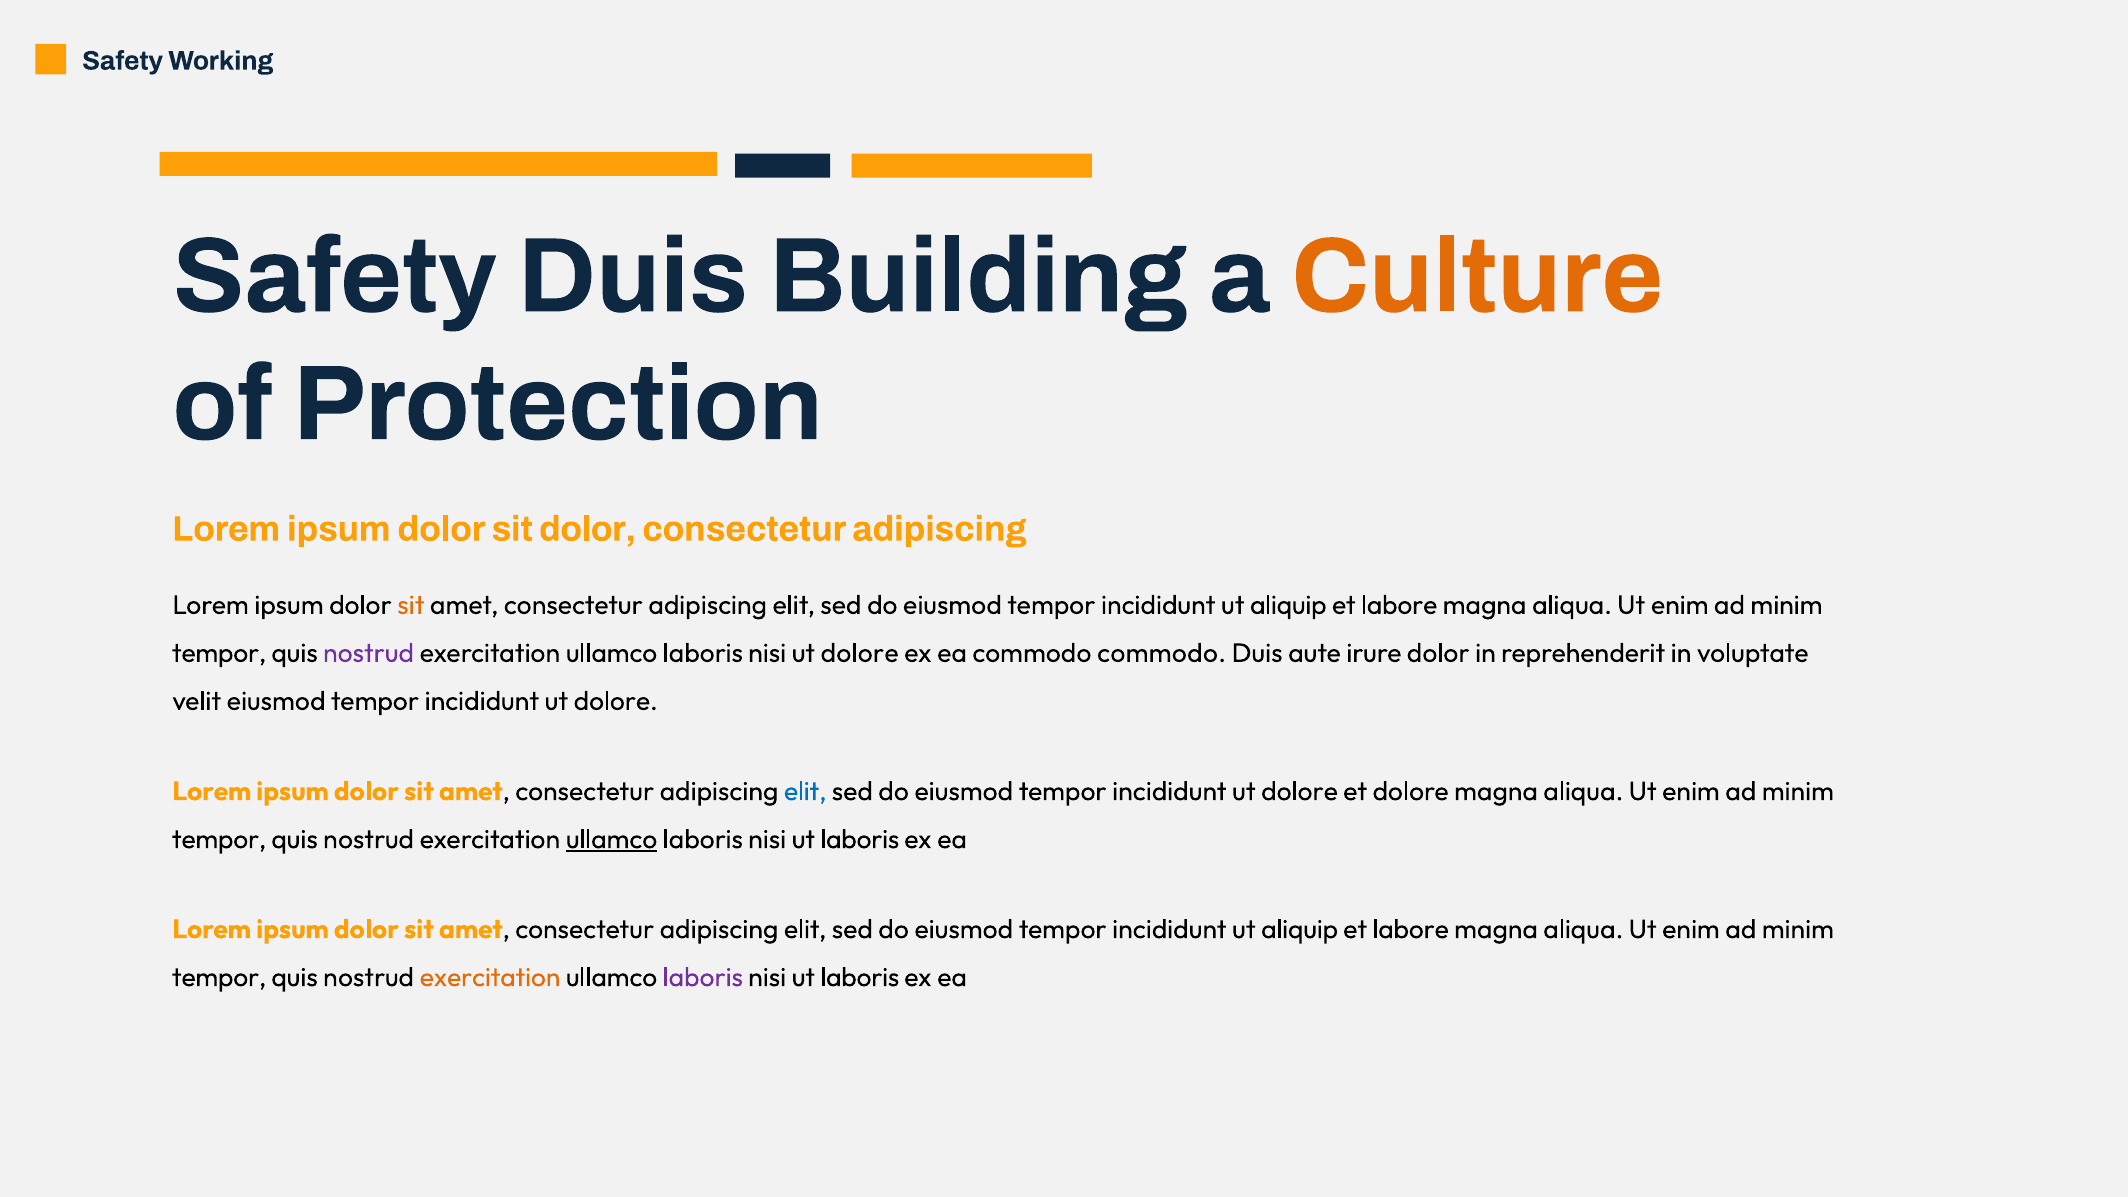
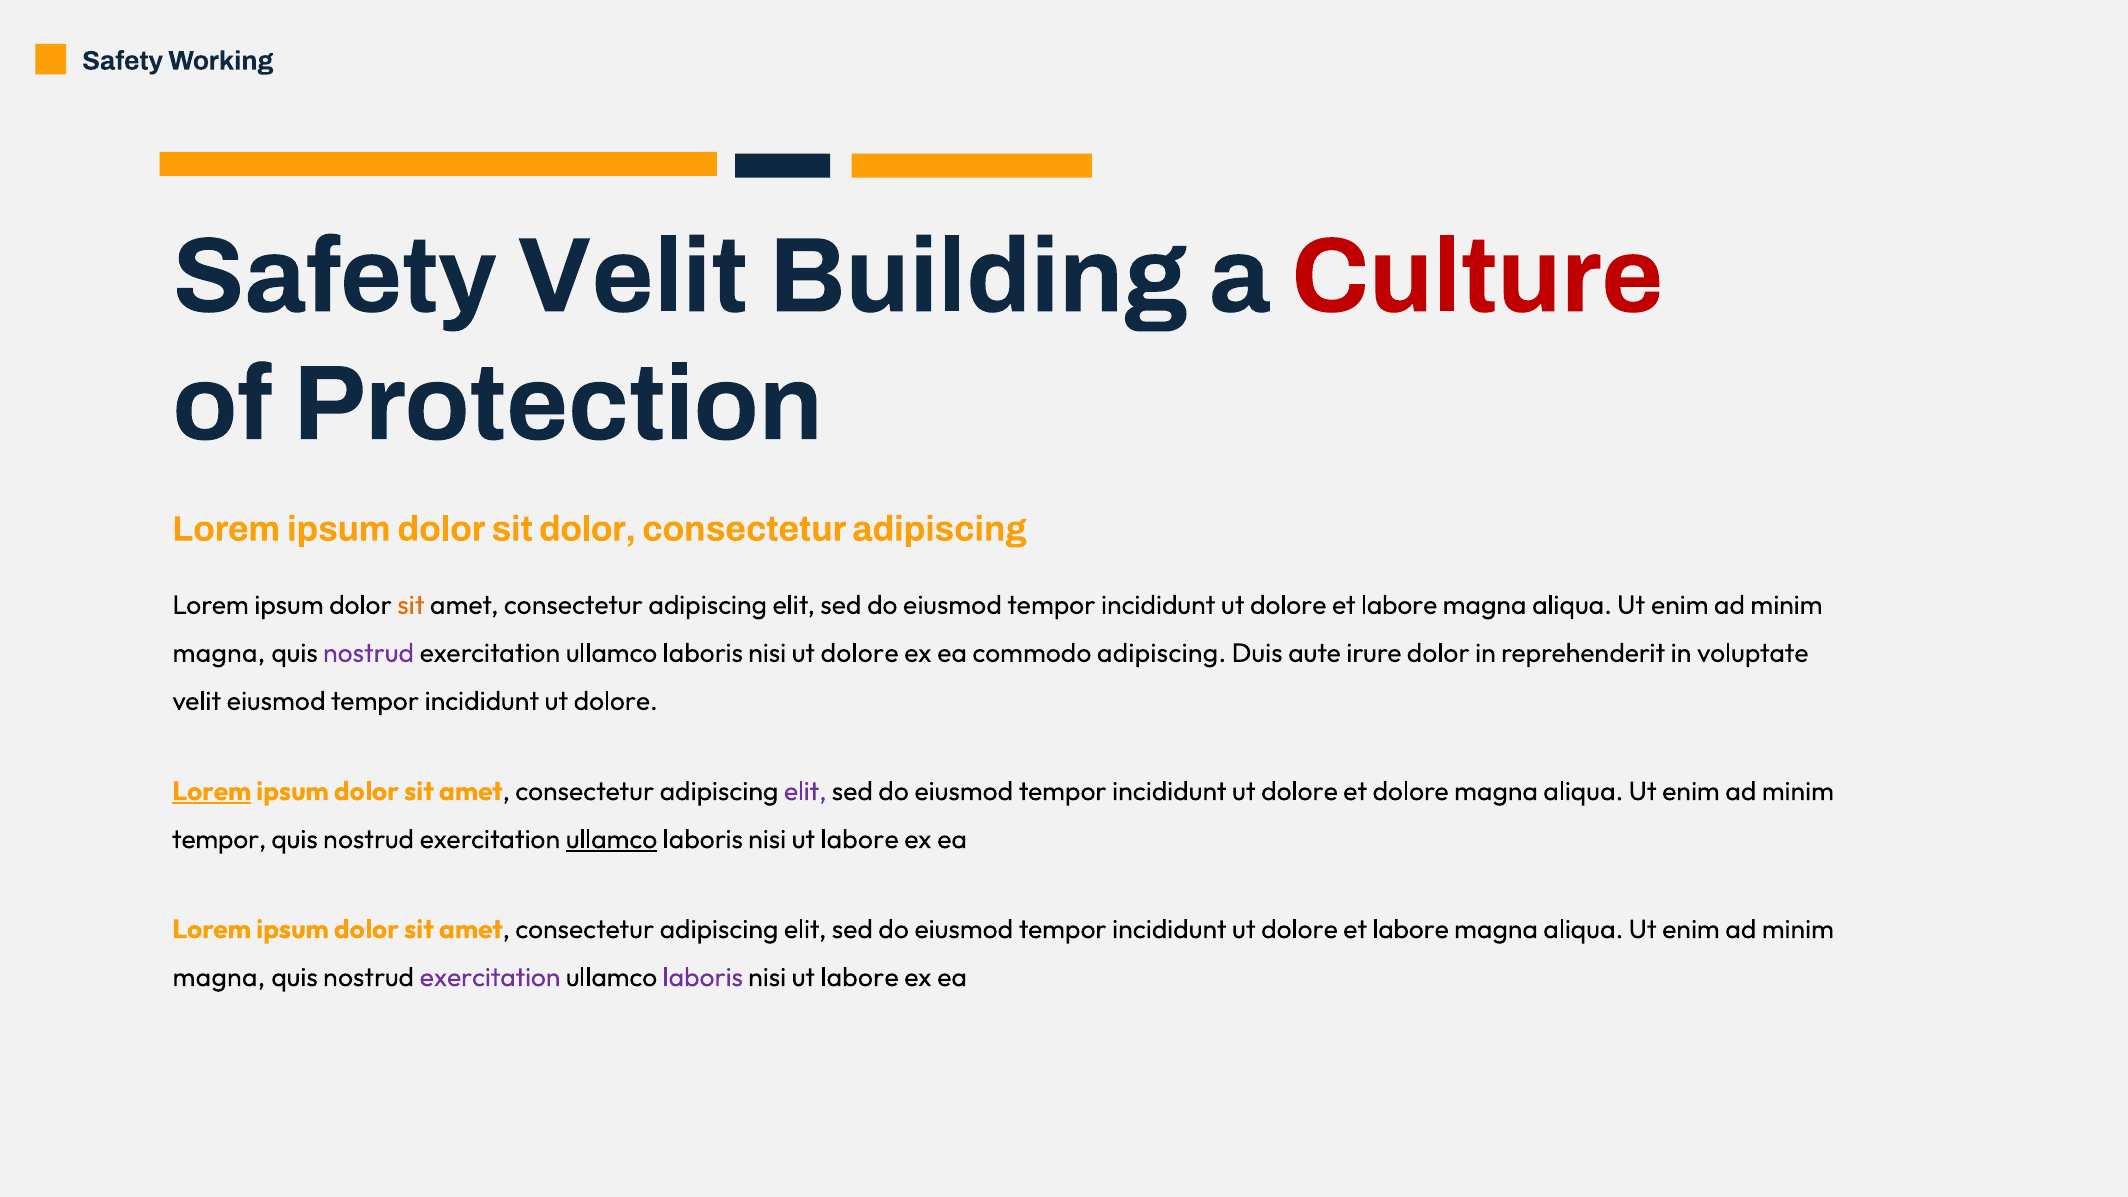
Safety Duis: Duis -> Velit (633, 276)
Culture colour: orange -> red (1477, 276)
aliquip: aliquip -> dolore (1288, 605)
tempor: tempor -> magna (219, 653)
commodo commodo: commodo -> adipiscing (1162, 653)
Lorem underline: none -> present (212, 791)
elit colour: blue -> purple (805, 791)
laboris: laboris -> labore (860, 839)
aliquip: aliquip -> dolore (1300, 929)
tempor: tempor -> magna (219, 977)
exercitation colour: orange -> purple (490, 977)
laboris: laboris -> labore (860, 977)
